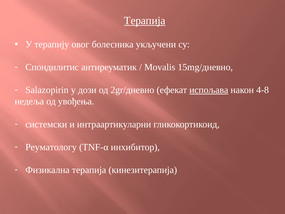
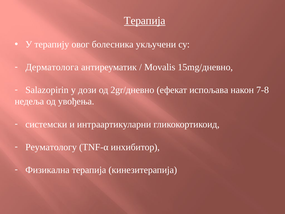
Спондилитис: Спондилитис -> Дерматолога (52, 67)
испољава underline: present -> none (209, 90)
4-8: 4-8 -> 7-8 (263, 90)
